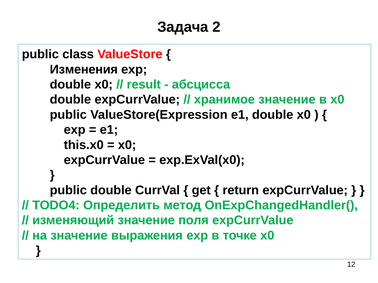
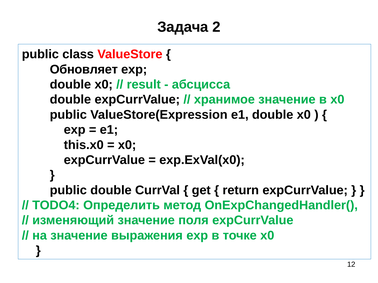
Изменения: Изменения -> Обновляет (84, 70)
